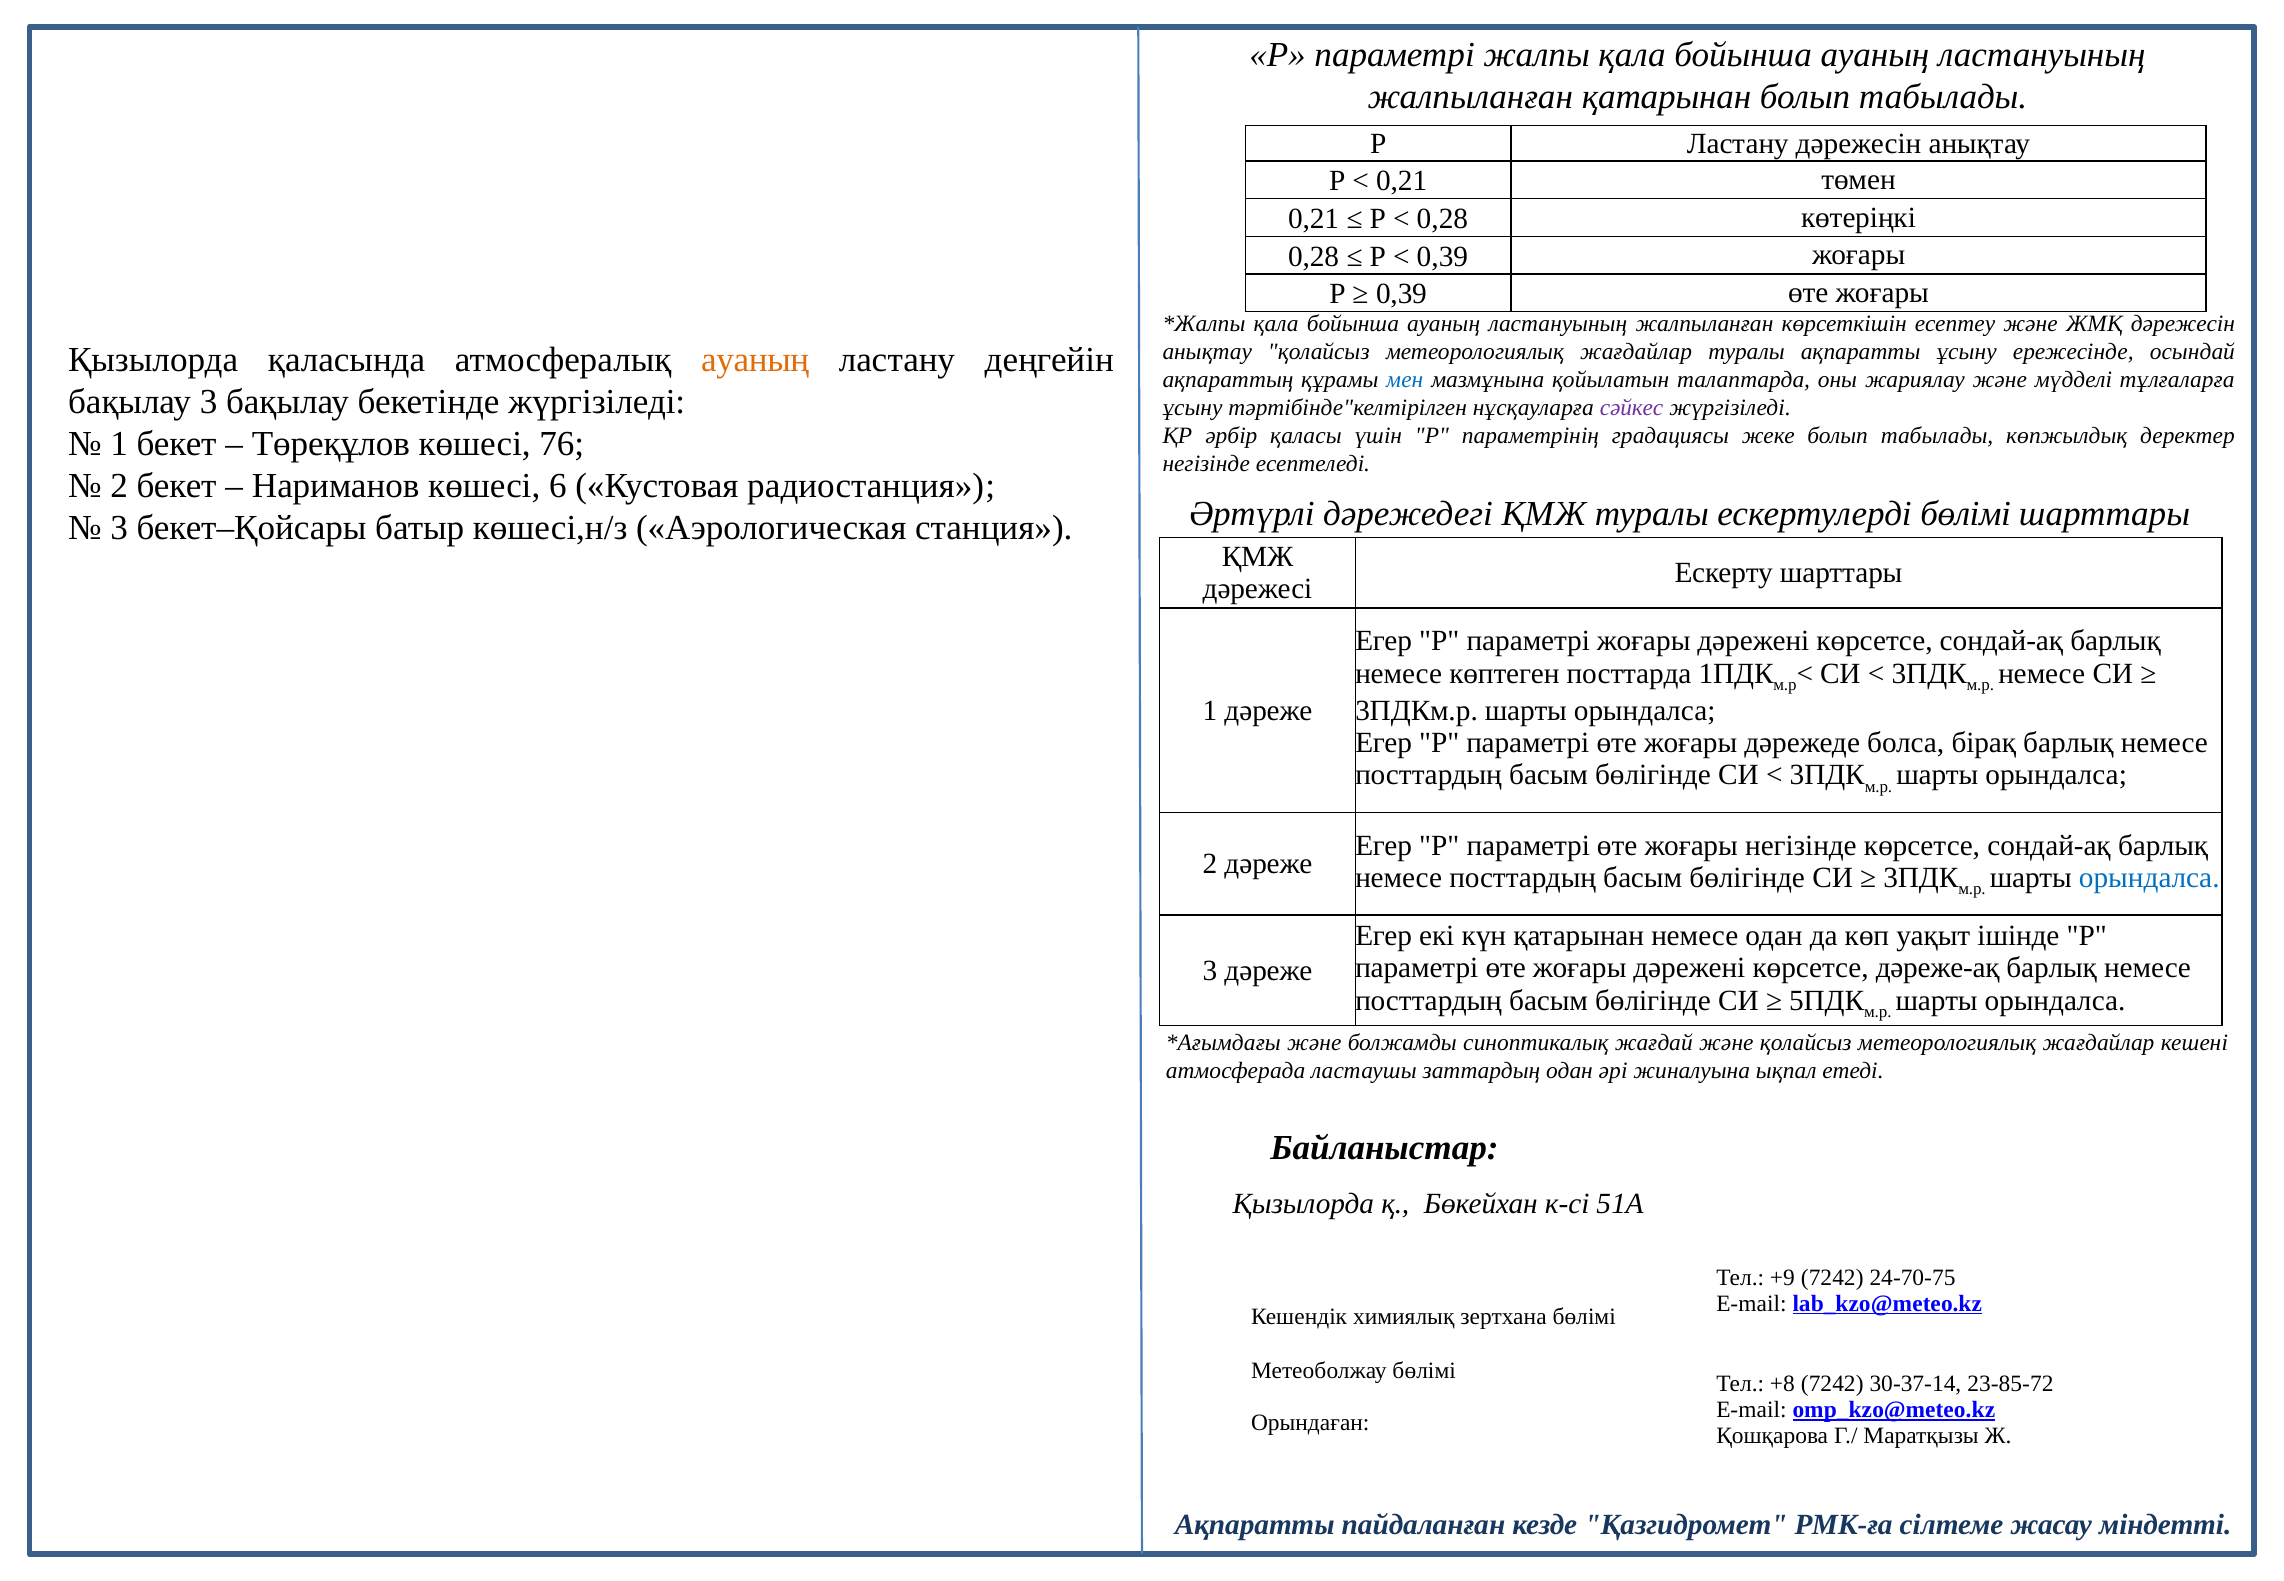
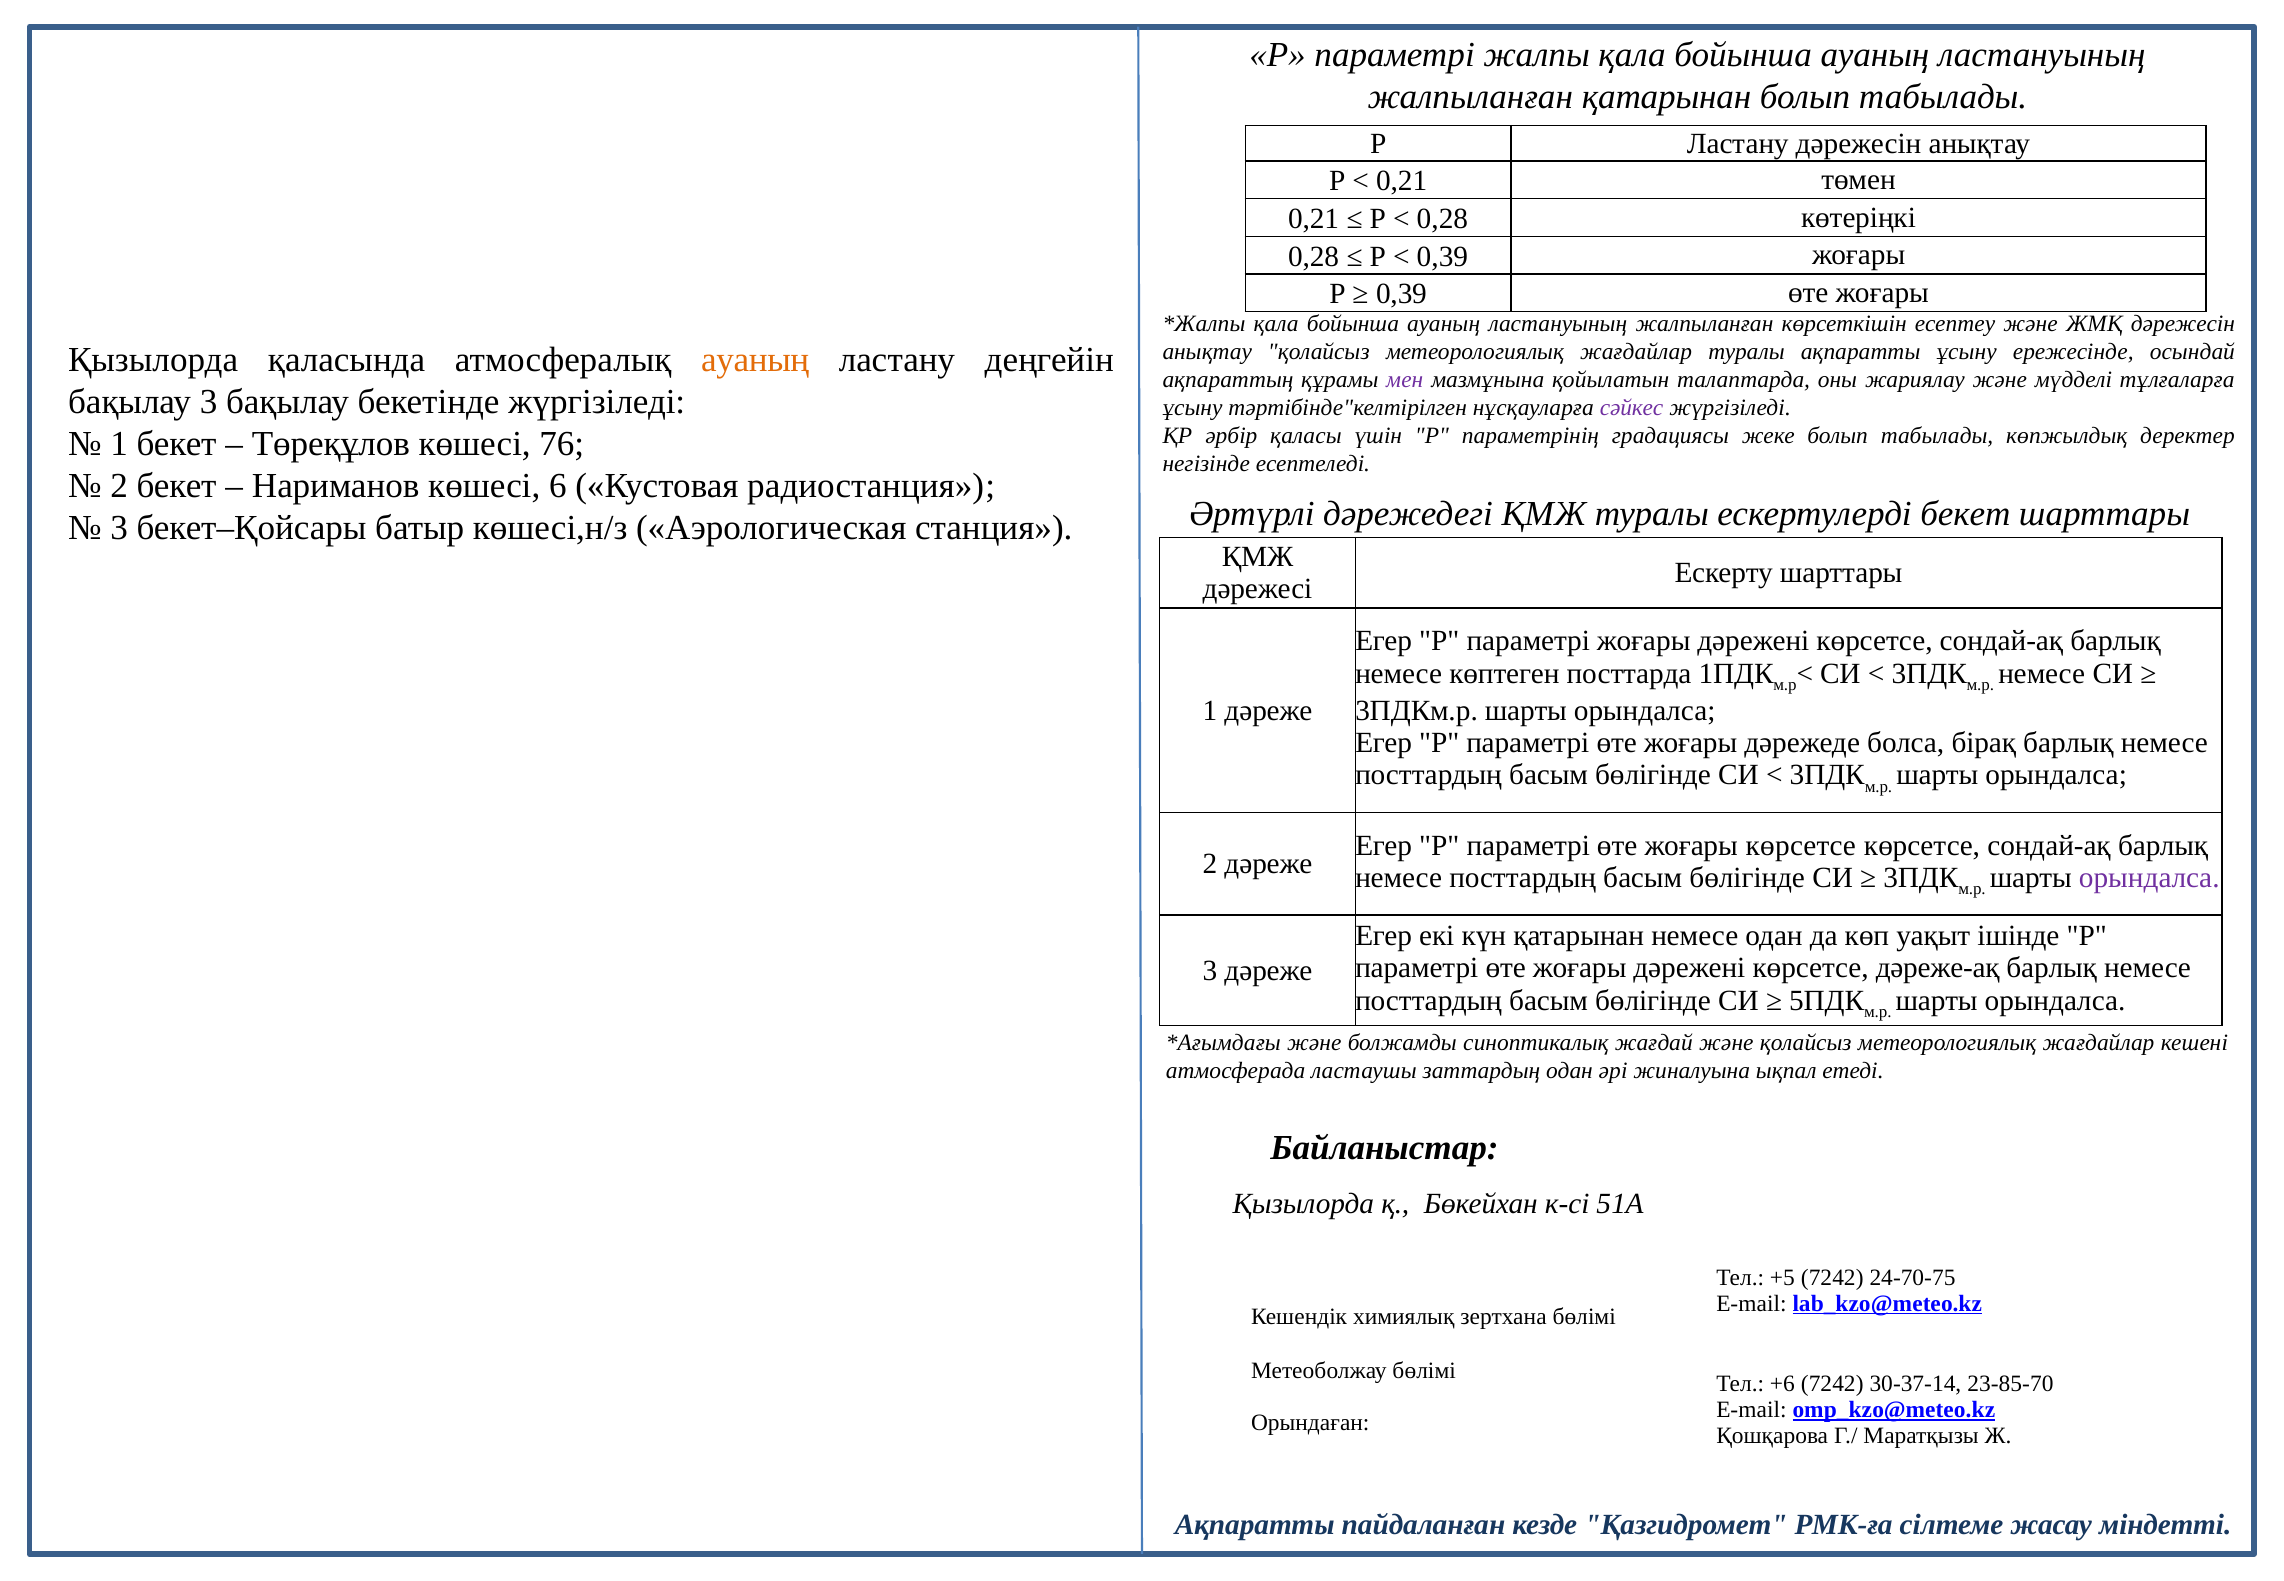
мен colour: blue -> purple (1405, 380)
ескертулерді бөлімі: бөлімі -> бекет (1965, 514)
жоғары негізінде: негізінде -> көрсетсе (1801, 846)
орындалса colour: blue -> purple (2149, 878)
+9: +9 -> +5 (1782, 1277)
+8: +8 -> +6 (1782, 1384)
23-85-72: 23-85-72 -> 23-85-70 (2010, 1384)
